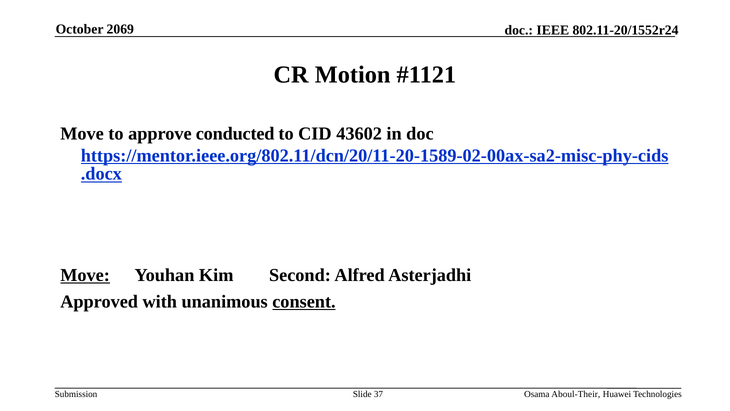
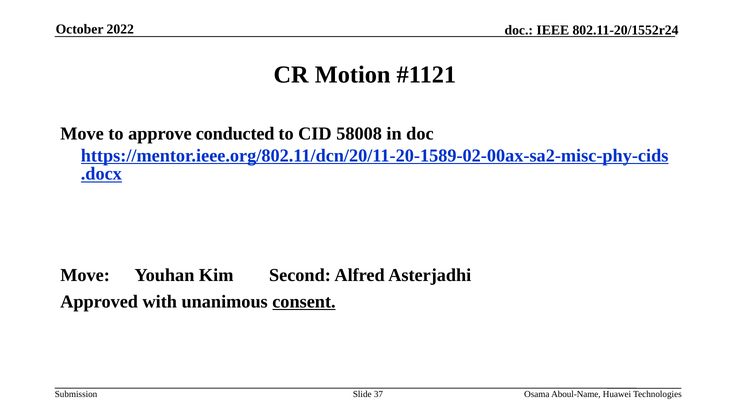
2069: 2069 -> 2022 (120, 29)
43602: 43602 -> 58008 (359, 134)
Move underline: present -> none (85, 275)
Aboul-Their: Aboul-Their -> Aboul-Name (576, 394)
